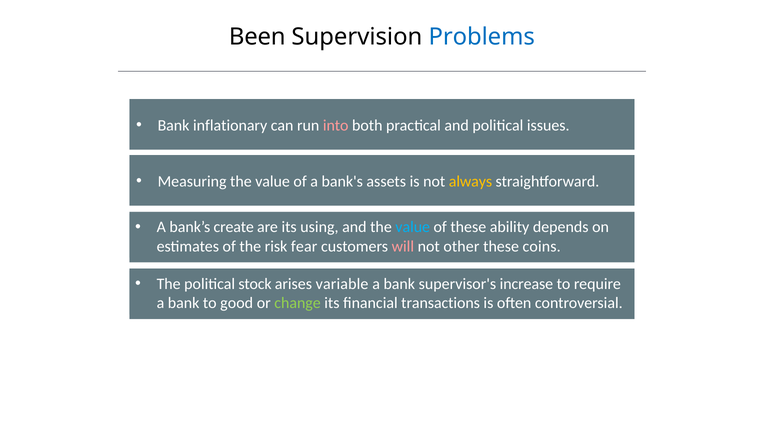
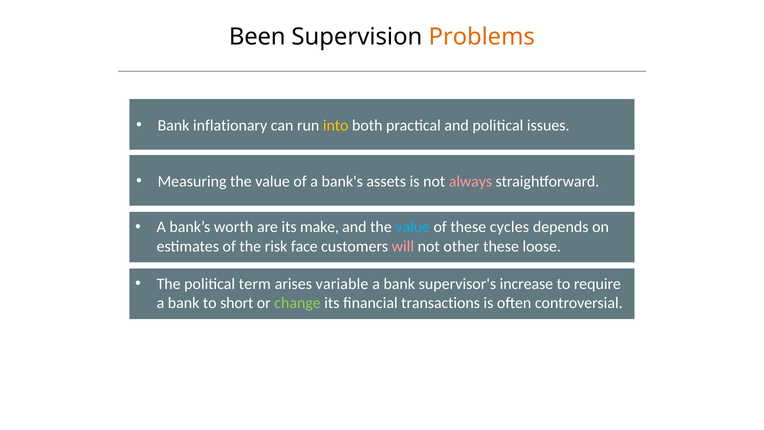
Problems colour: blue -> orange (482, 37)
into colour: pink -> yellow (336, 125)
always colour: yellow -> pink (470, 181)
create: create -> worth (234, 227)
using: using -> make (320, 227)
ability: ability -> cycles (509, 227)
fear: fear -> face (304, 246)
coins: coins -> loose (542, 246)
stock: stock -> term (255, 284)
good: good -> short (237, 303)
